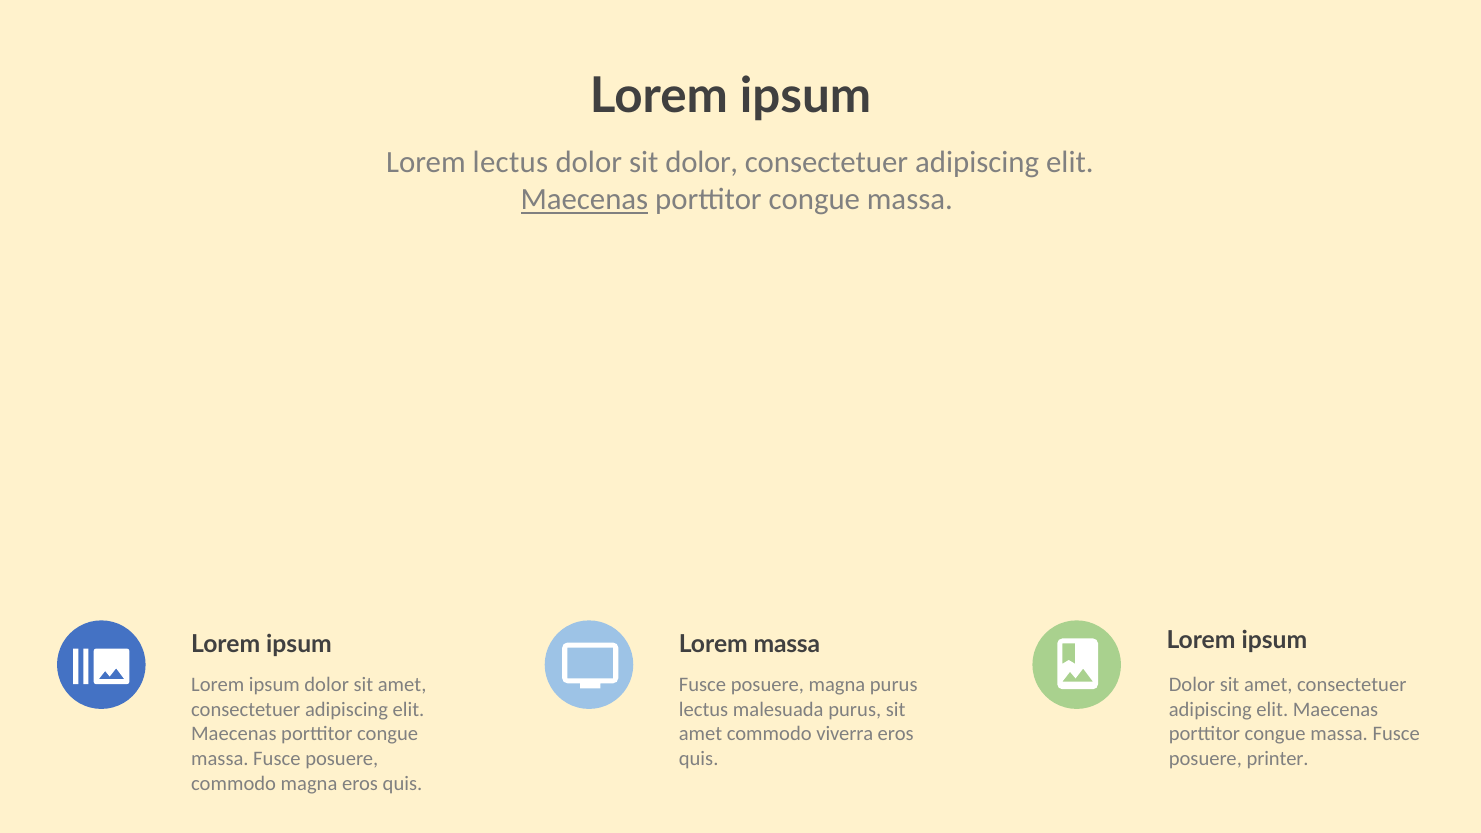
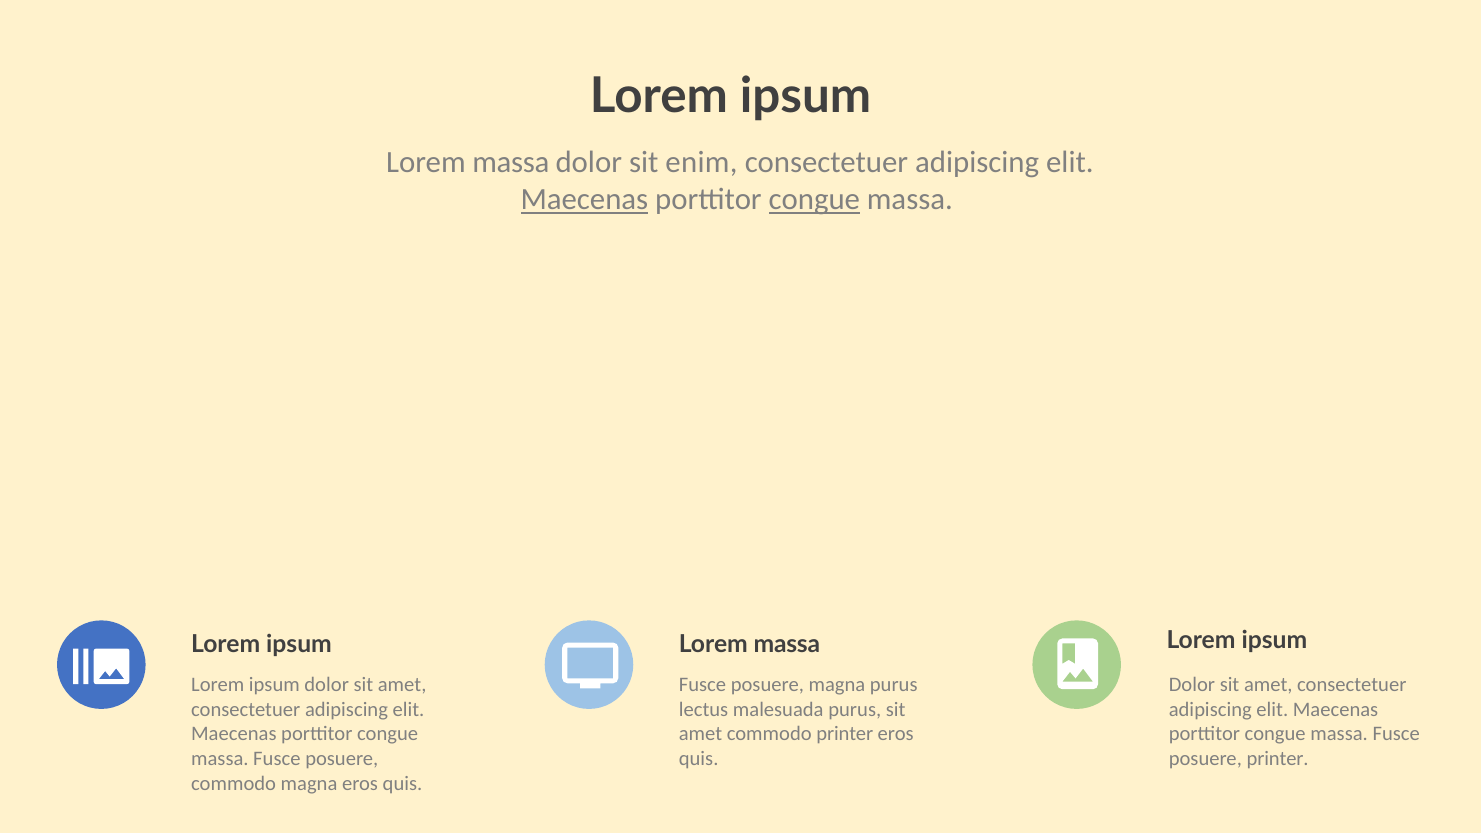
lectus: lectus -> massa (511, 163)
sit dolor: dolor -> enim (701, 163)
congue underline: none -> present (814, 200)
commodo viverra: viverra -> printer (845, 734)
